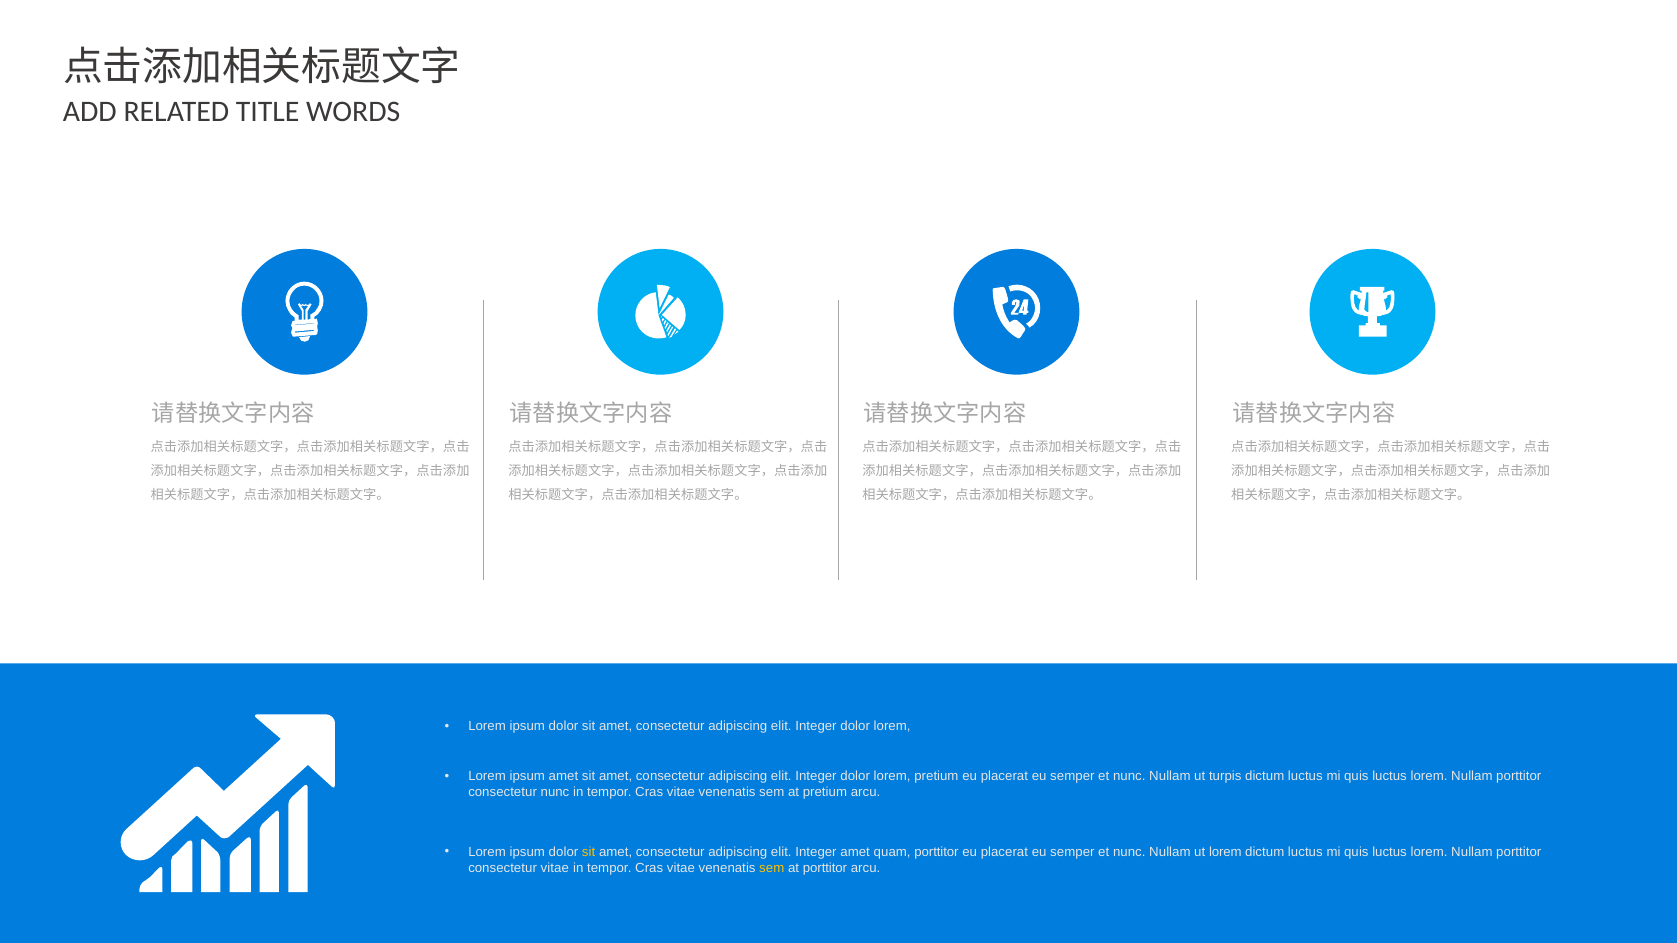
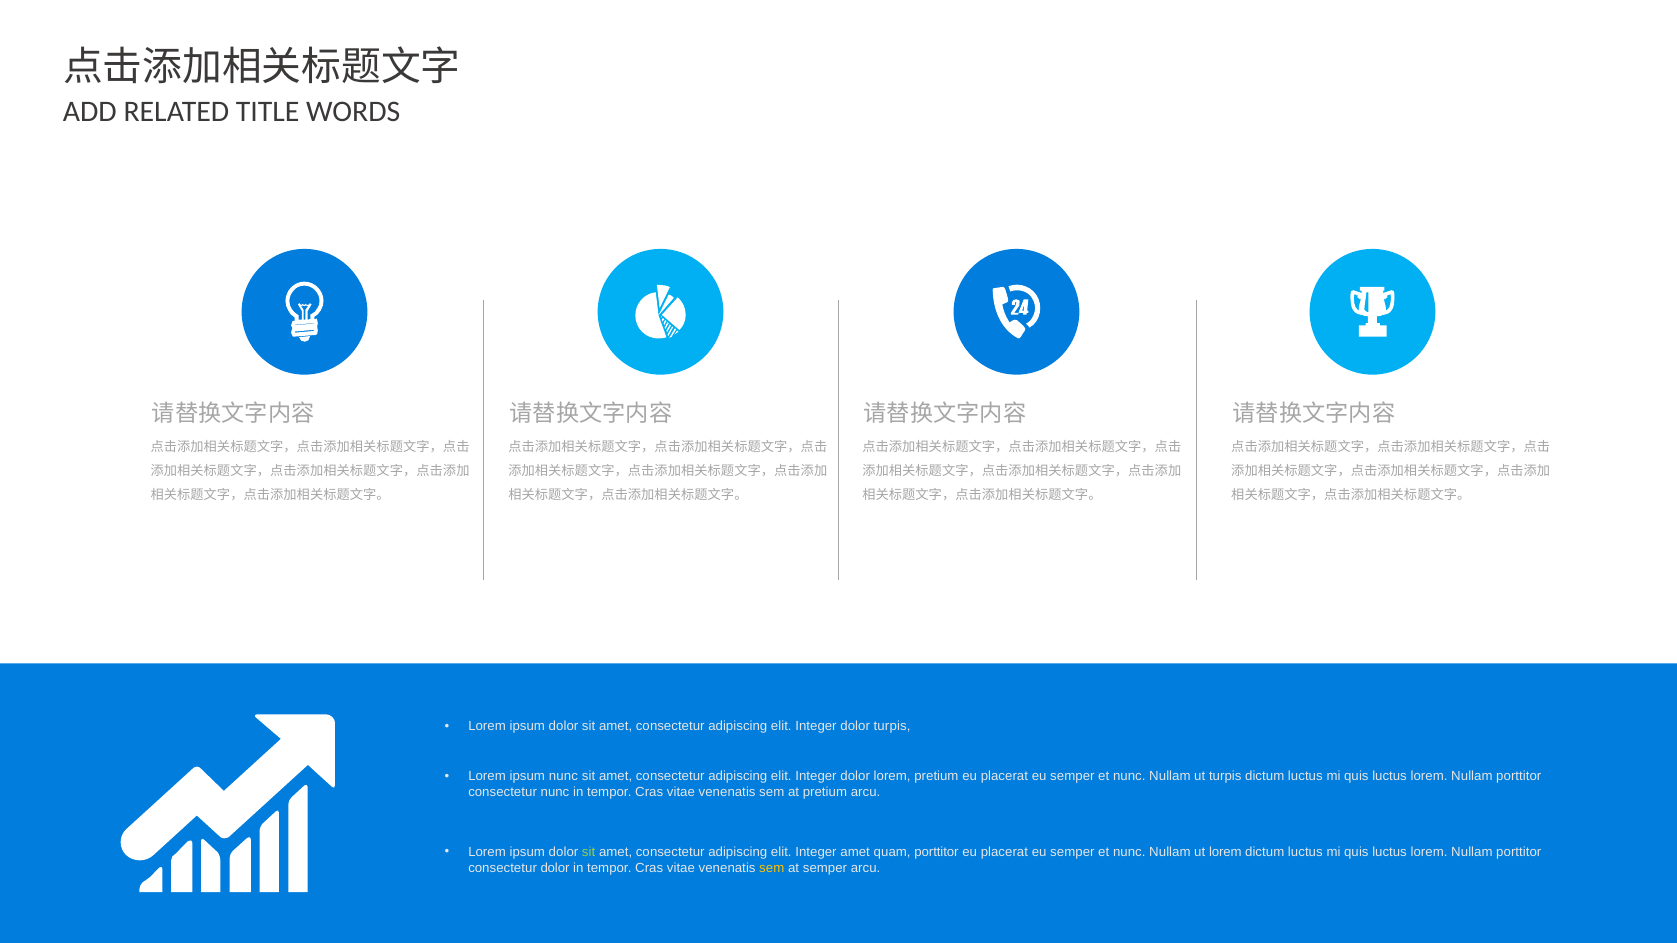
lorem: lorem -> turpis (892, 727)
ipsum amet: amet -> nunc (563, 777)
sit colour: yellow -> light green (589, 852)
consectetur vitae: vitae -> dolor (555, 868)
at porttitor: porttitor -> semper (825, 868)
